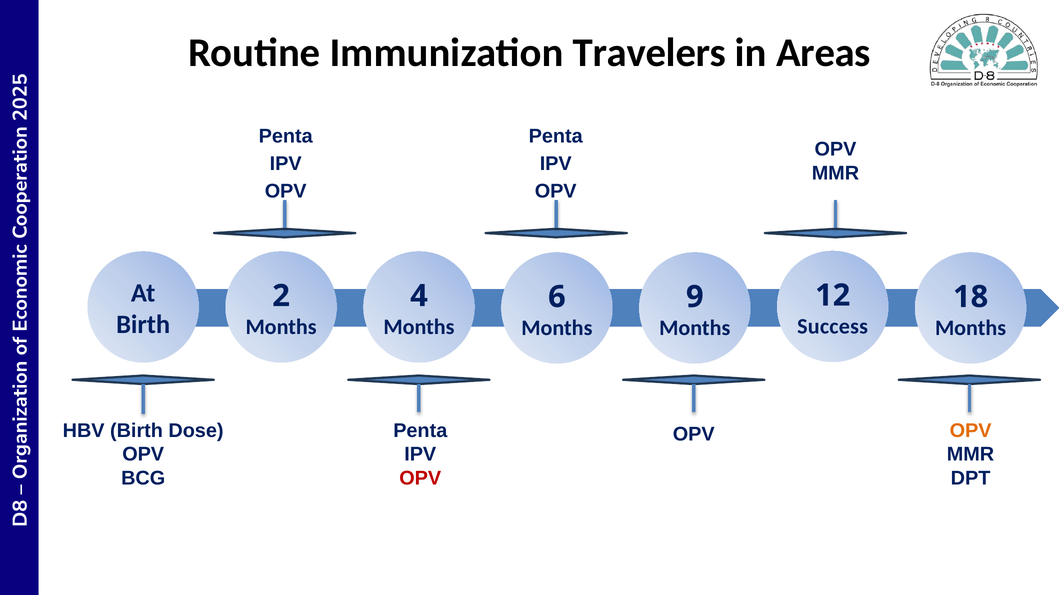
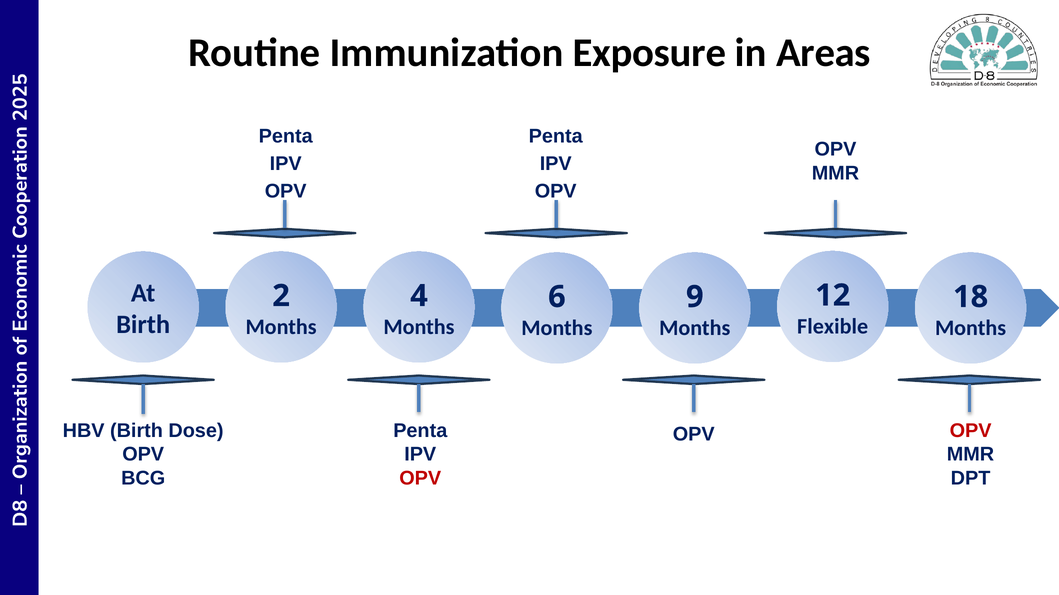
Travelers: Travelers -> Exposure (649, 53)
Success: Success -> Flexible (833, 327)
OPV colour: orange -> red (971, 431)
